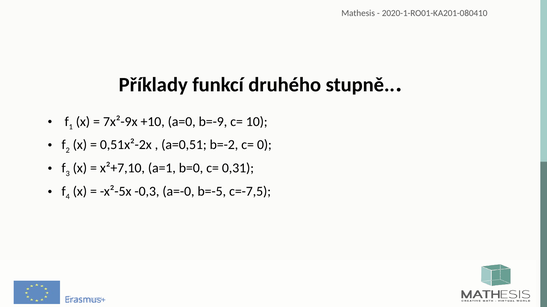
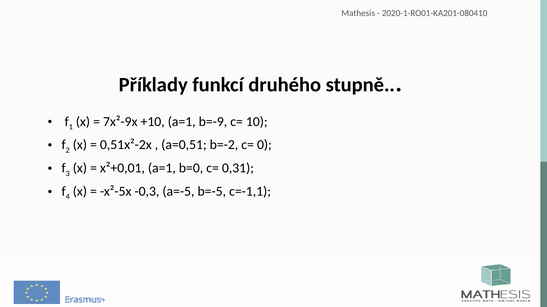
+10 a=0: a=0 -> a=1 (182, 122)
x²+7,10: x²+7,10 -> x²+0,01 (122, 168)
a=-0: a=-0 -> a=-5 (178, 192)
c=-7,5: c=-7,5 -> c=-1,1 (250, 192)
